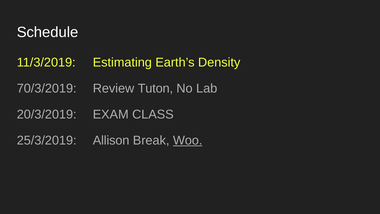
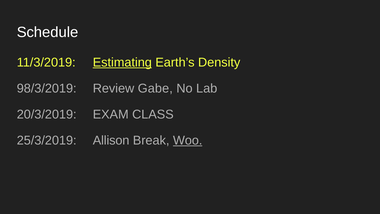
Estimating underline: none -> present (122, 62)
70/3/2019: 70/3/2019 -> 98/3/2019 (47, 88)
Tuton: Tuton -> Gabe (155, 88)
